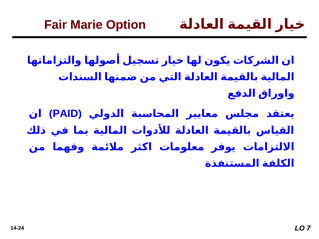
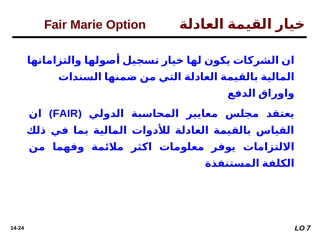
PAID: PAID -> FAIR (65, 114)
